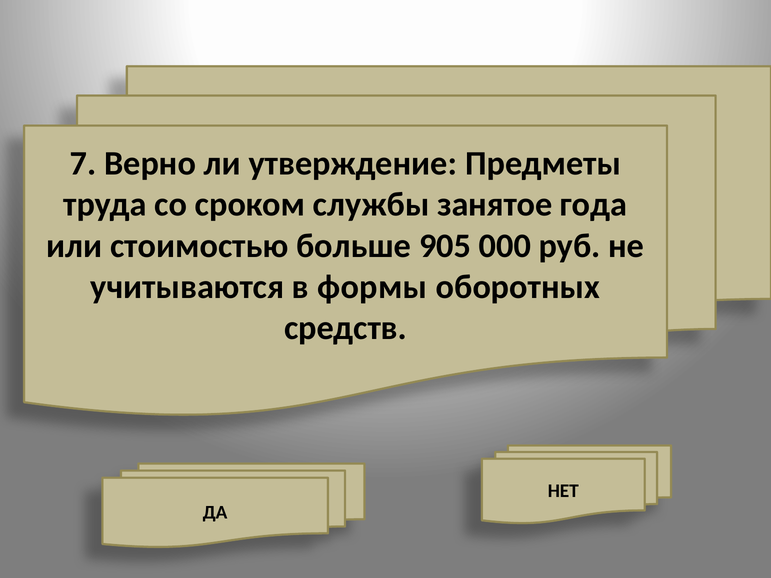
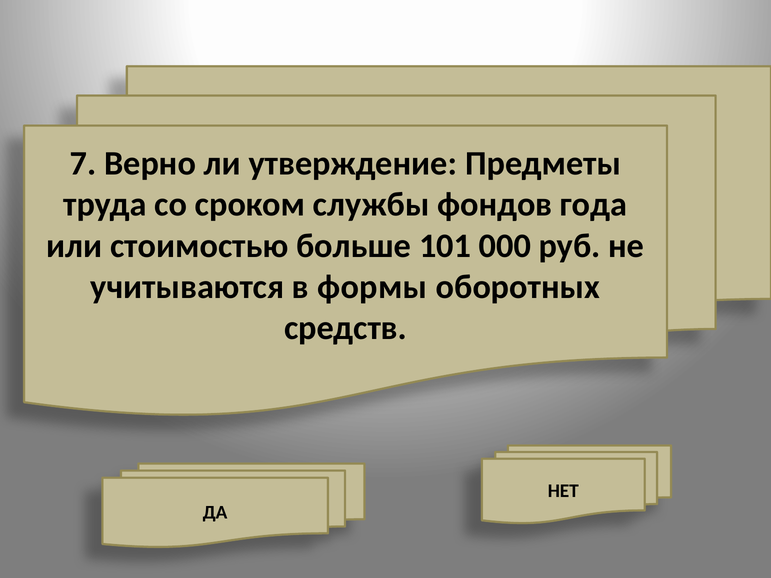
занятое: занятое -> фондов (495, 205)
905: 905 -> 101 (445, 246)
